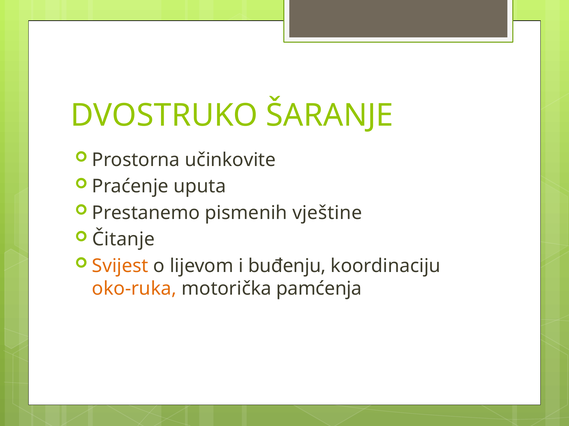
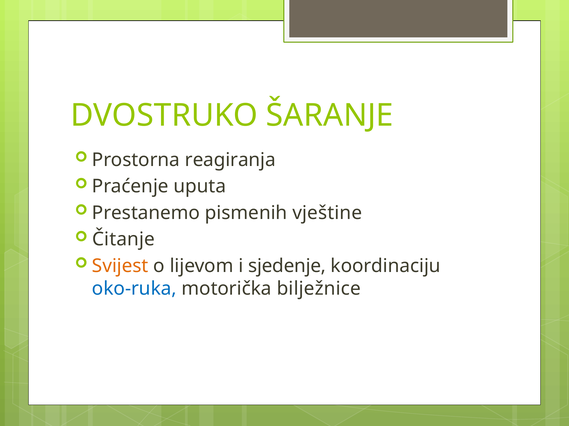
učinkovite: učinkovite -> reagiranja (230, 160)
buđenju: buđenju -> sjedenje (287, 266)
oko-ruka colour: orange -> blue (134, 289)
pamćenja: pamćenja -> bilježnice (319, 289)
